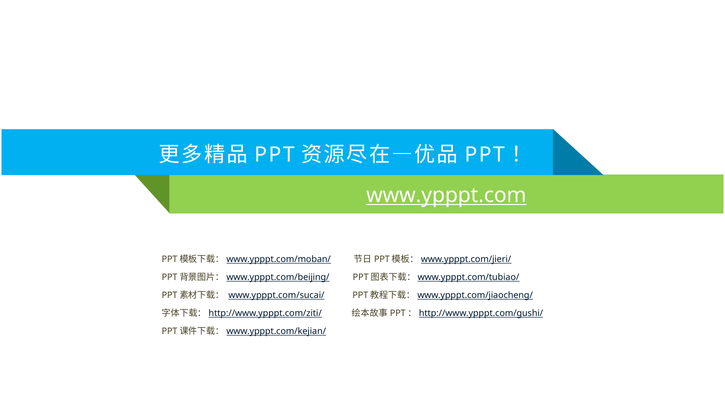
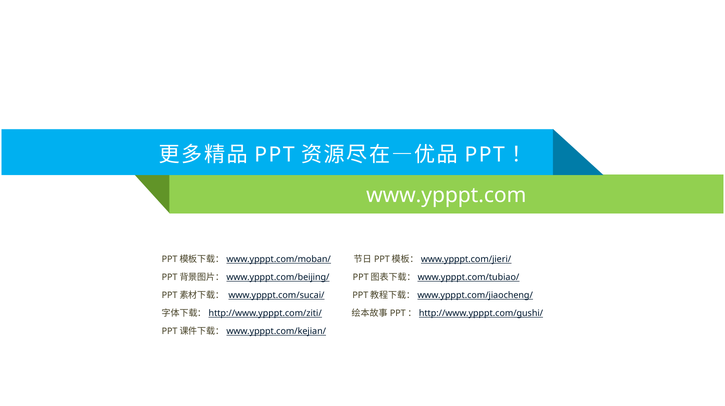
www.ypppt.com underline: present -> none (446, 196)
